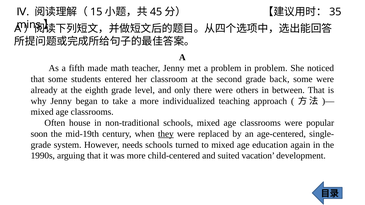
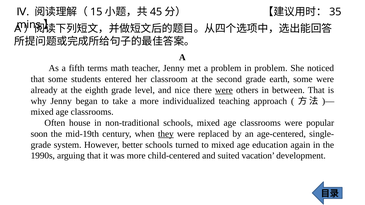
made: made -> terms (98, 68)
back: back -> earth (280, 79)
only: only -> nice (182, 90)
were underline: none -> present (224, 90)
needs: needs -> better (132, 145)
